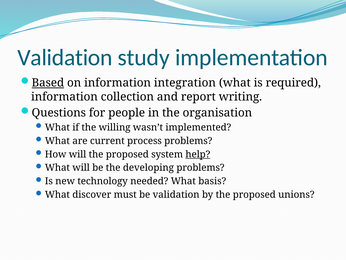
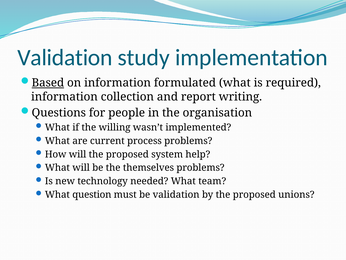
integration: integration -> formulated (185, 83)
help underline: present -> none (198, 154)
developing: developing -> themselves (148, 167)
basis: basis -> team (212, 181)
discover: discover -> question (92, 194)
